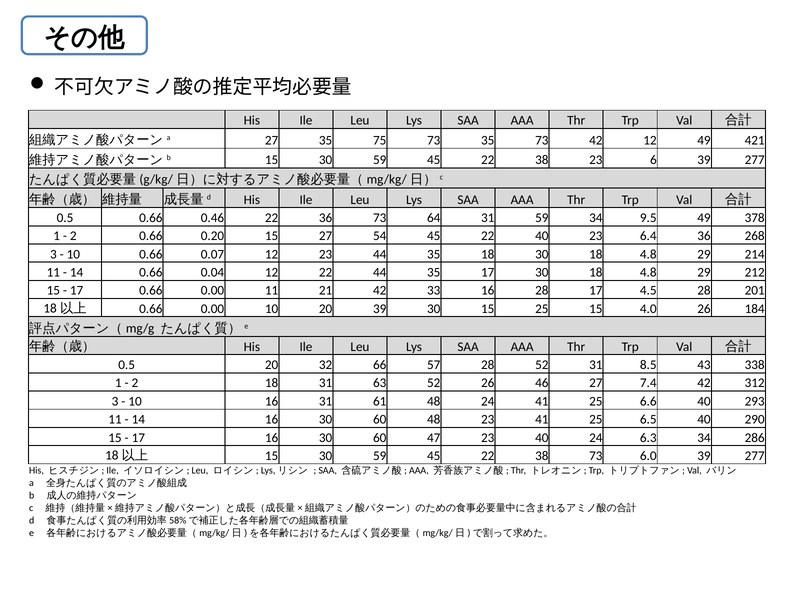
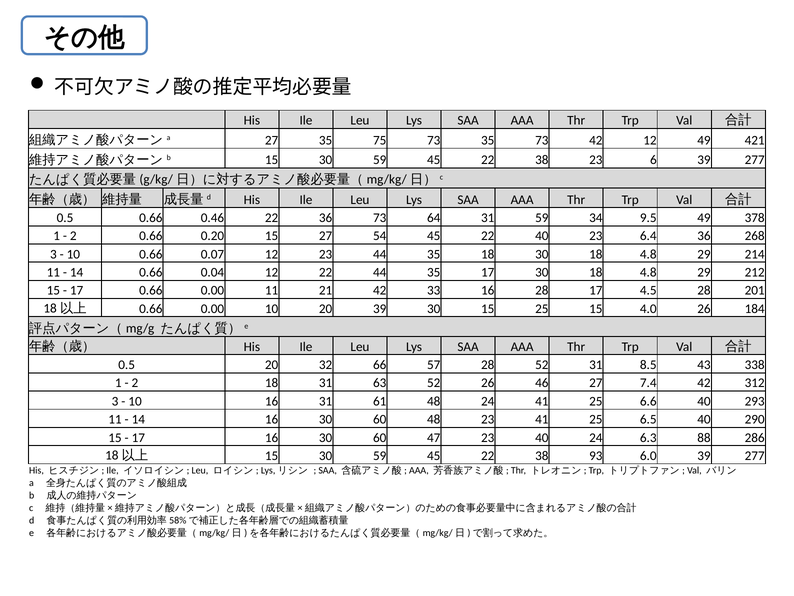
6.3 34: 34 -> 88 (704, 437)
38 73: 73 -> 93 (596, 455)
